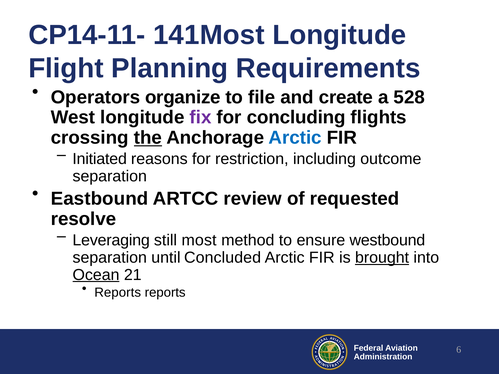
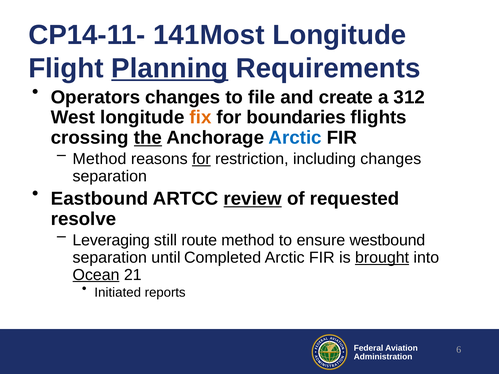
Planning underline: none -> present (170, 68)
Operators organize: organize -> changes (183, 97)
528: 528 -> 312 (409, 97)
fix colour: purple -> orange (201, 118)
concluding: concluding -> boundaries (296, 118)
Initiated: Initiated -> Method (99, 159)
for underline: none -> present (201, 159)
including outcome: outcome -> changes (391, 159)
review underline: none -> present (253, 199)
most: most -> route (199, 241)
Concluded: Concluded -> Completed (223, 258)
Reports: Reports -> Initiated (118, 293)
